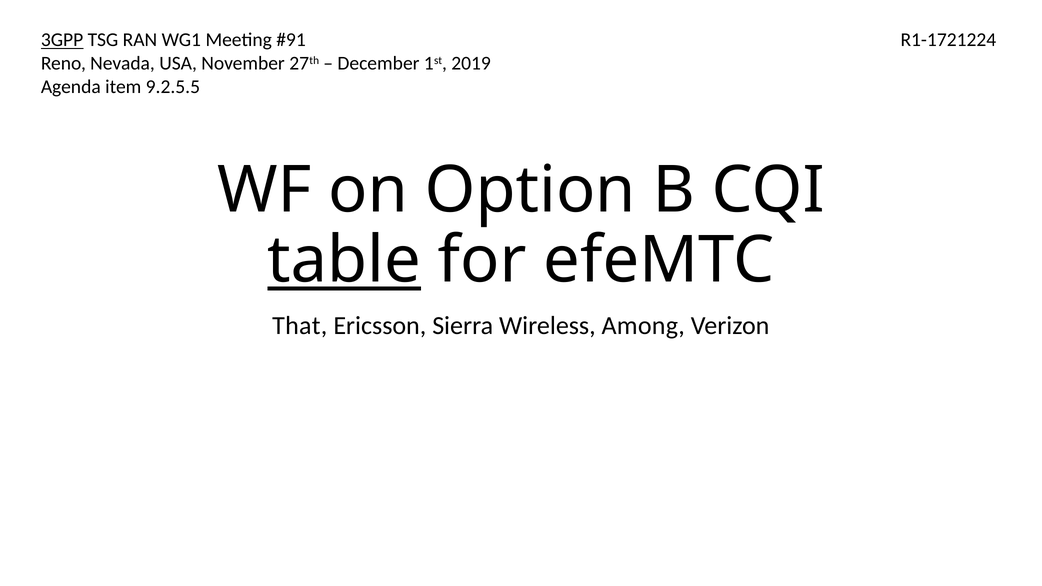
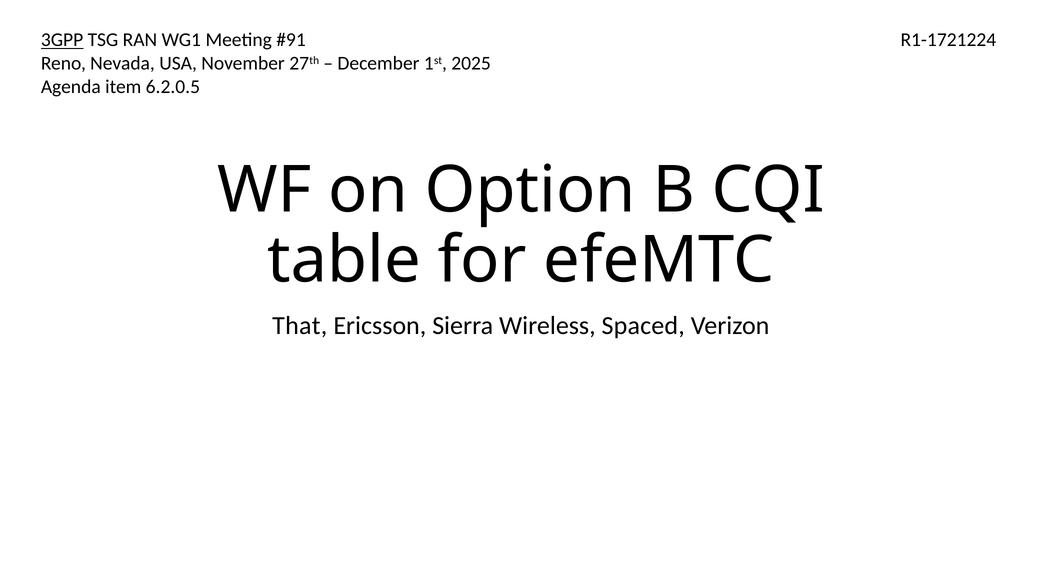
2019: 2019 -> 2025 (471, 63)
9.2.5.5: 9.2.5.5 -> 6.2.0.5 (173, 87)
table underline: present -> none (344, 260)
Among: Among -> Spaced (643, 326)
